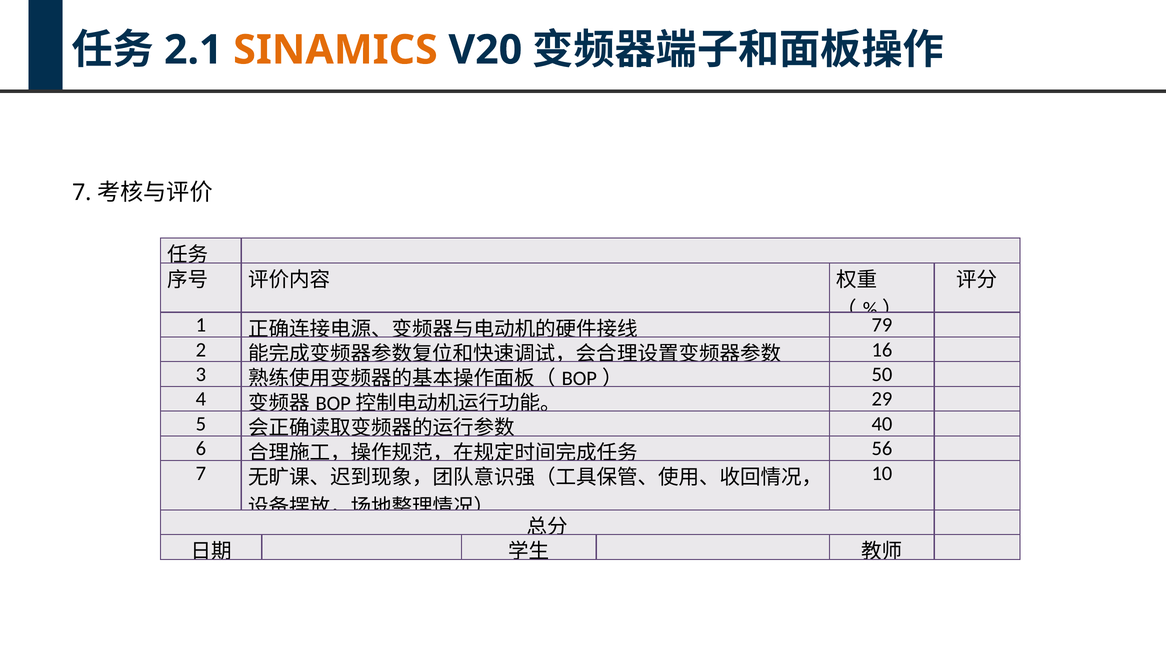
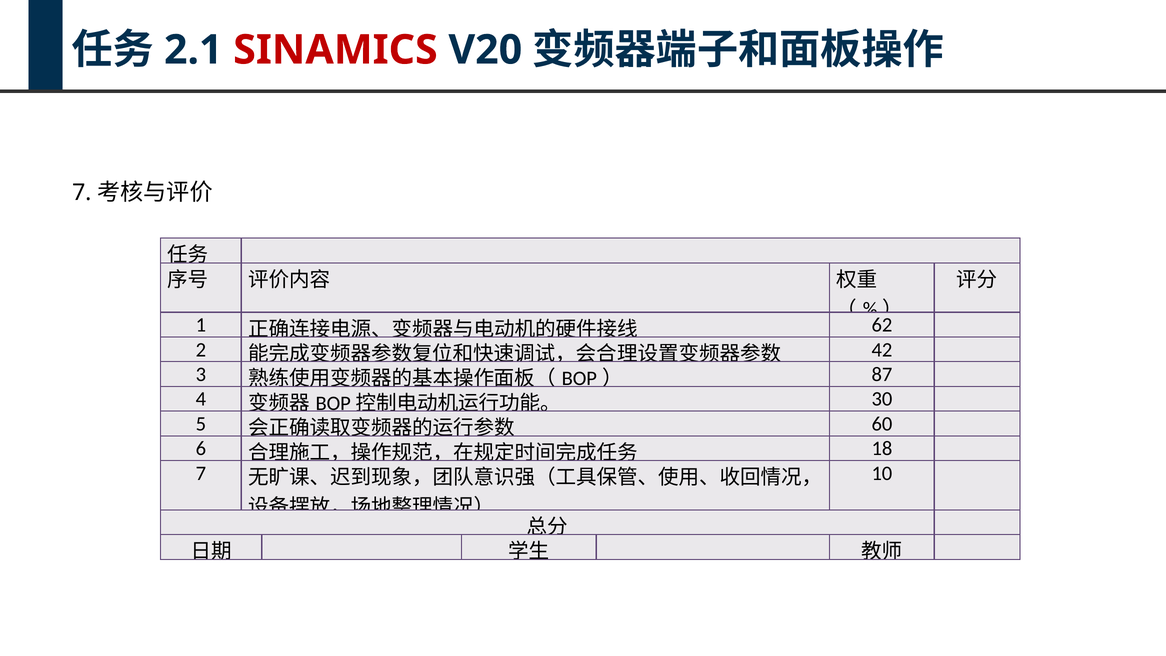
SINAMICS colour: orange -> red (335, 50)
79: 79 -> 62 (882, 325)
16: 16 -> 42 (882, 350)
50: 50 -> 87 (882, 374)
29: 29 -> 30 (882, 399)
40: 40 -> 60 (882, 424)
56: 56 -> 18 (882, 448)
